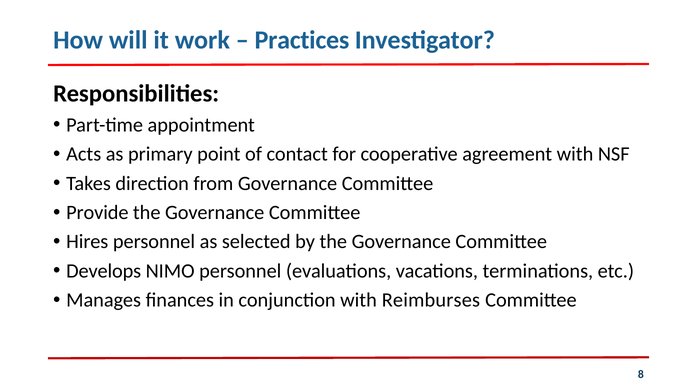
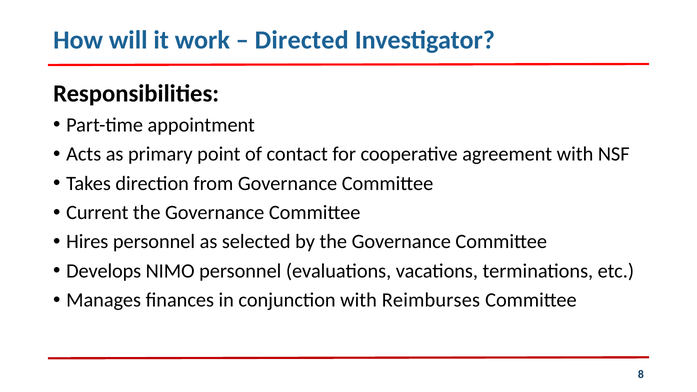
Practices: Practices -> Directed (302, 40)
Provide: Provide -> Current (97, 213)
